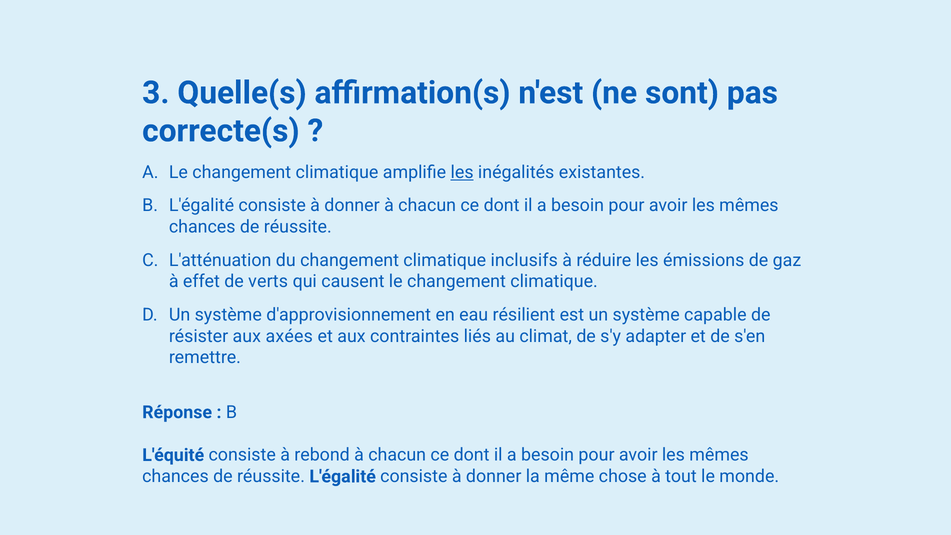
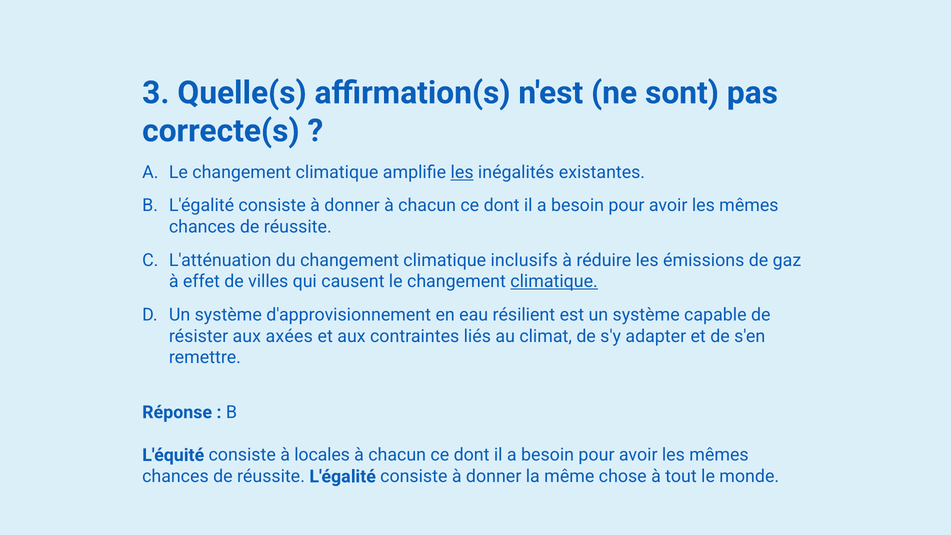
verts: verts -> villes (268, 281)
climatique underline: none -> present (554, 281)
rebond: rebond -> locales (322, 455)
